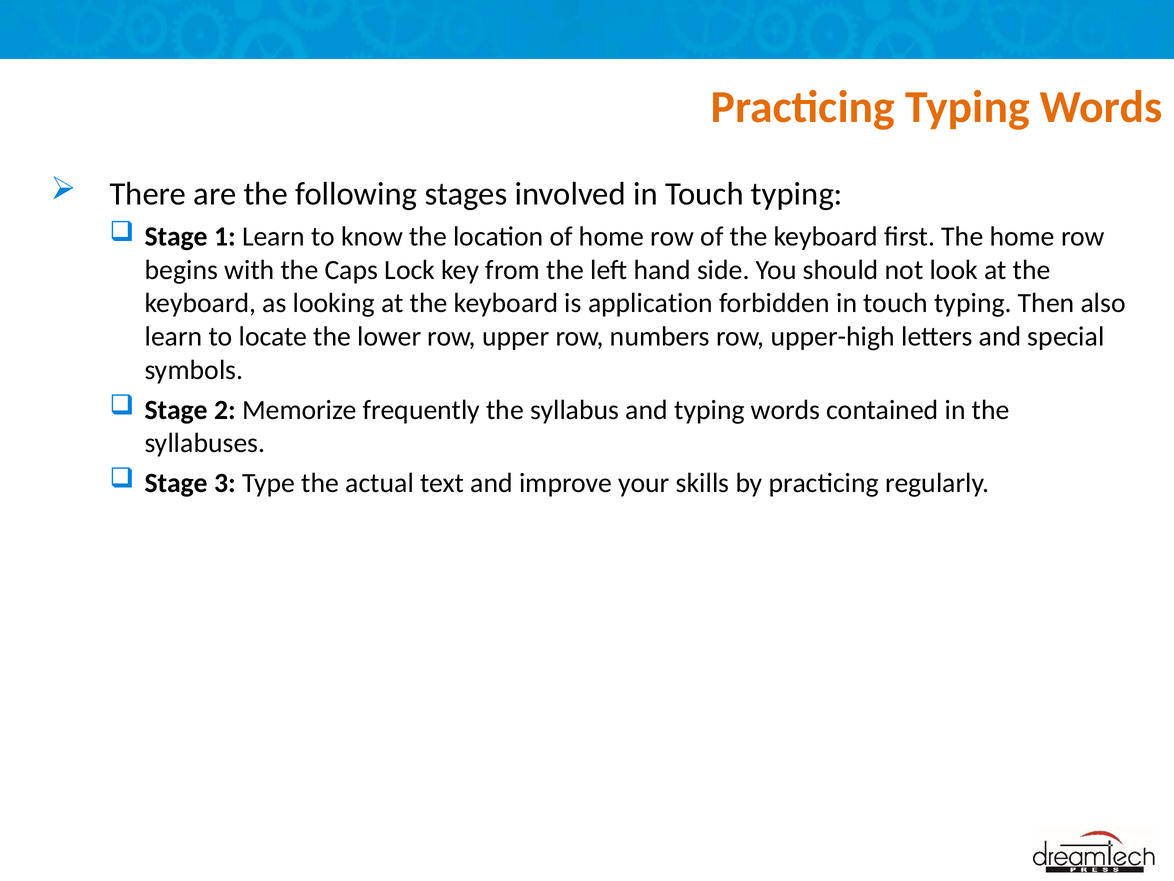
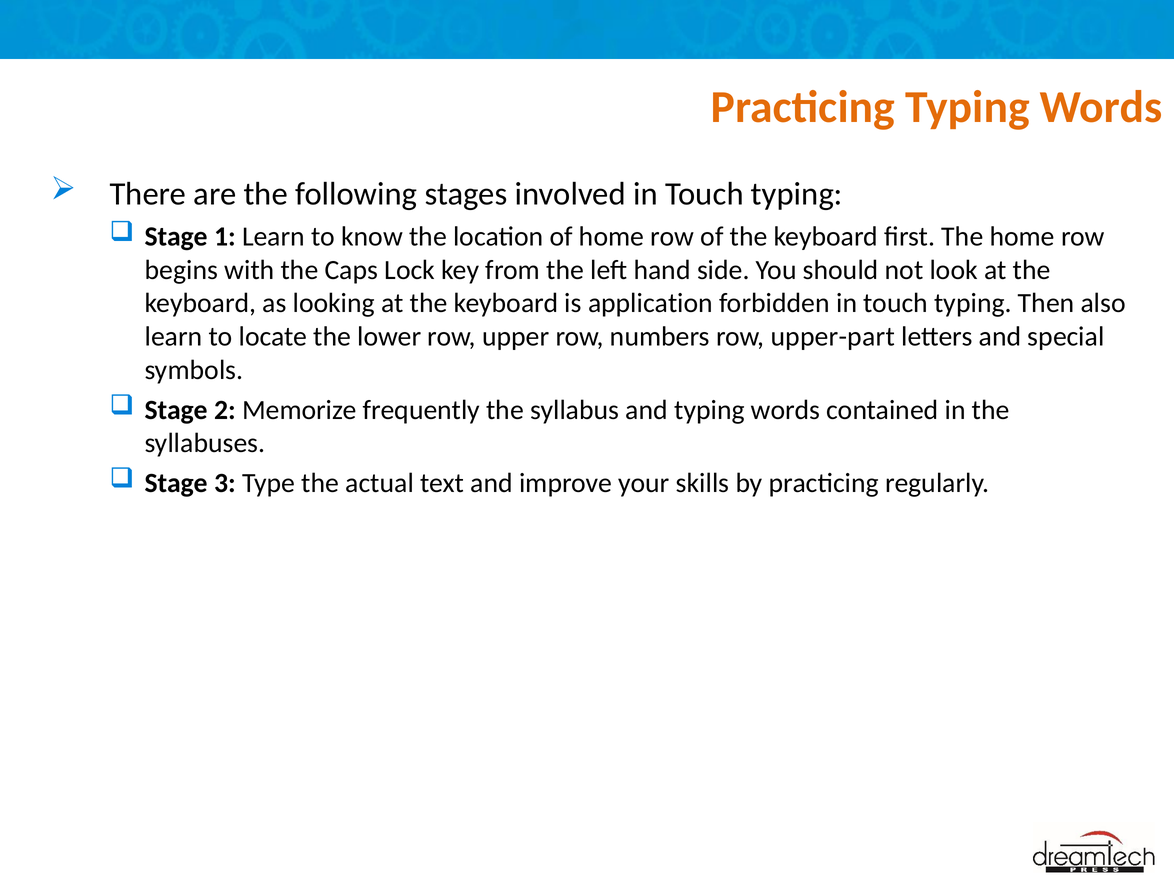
upper-high: upper-high -> upper-part (833, 336)
